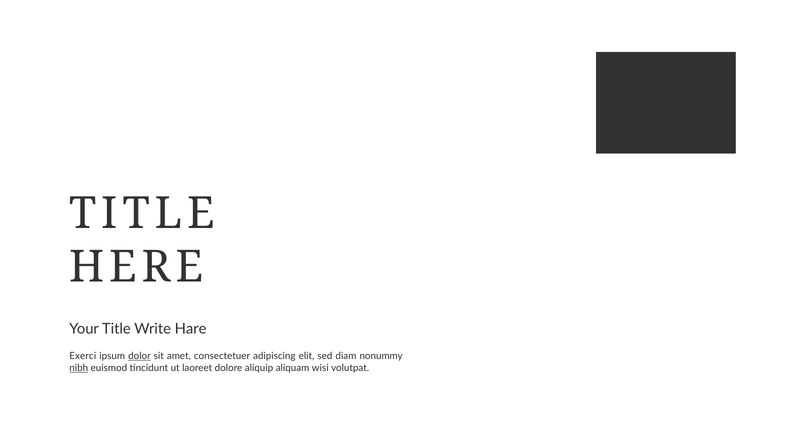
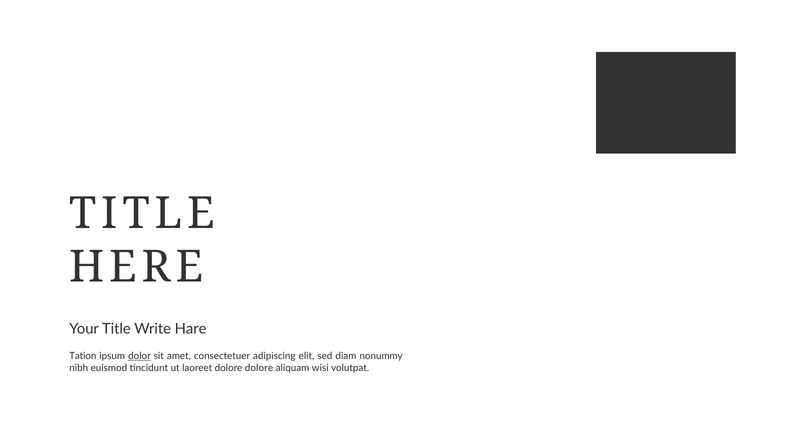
Exerci: Exerci -> Tation (83, 356)
nibh underline: present -> none (79, 368)
dolore aliquip: aliquip -> dolore (259, 368)
